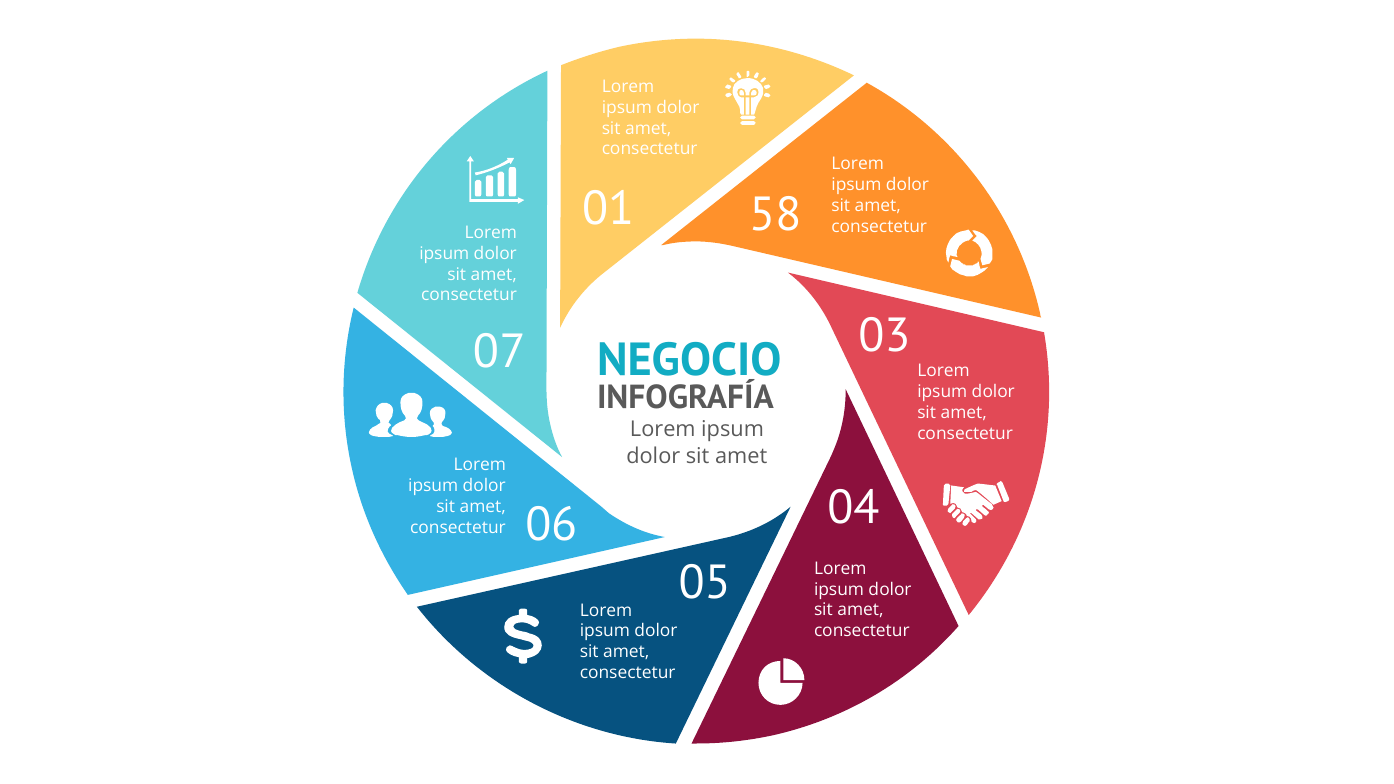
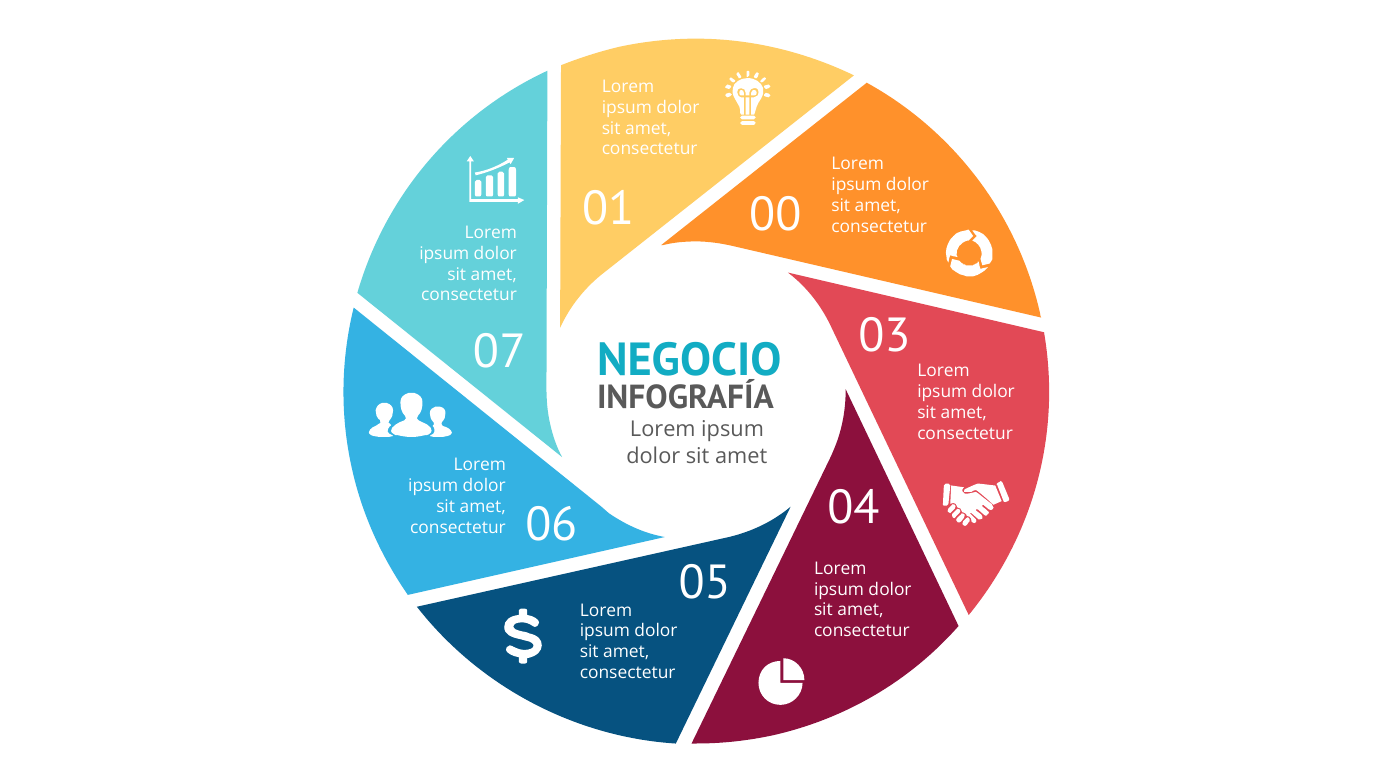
58: 58 -> 00 (775, 215)
